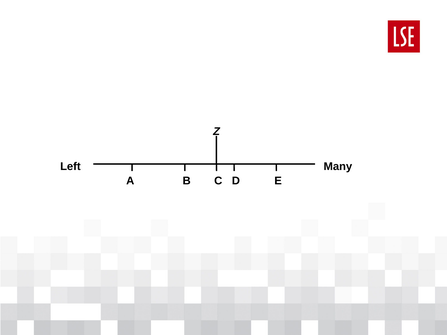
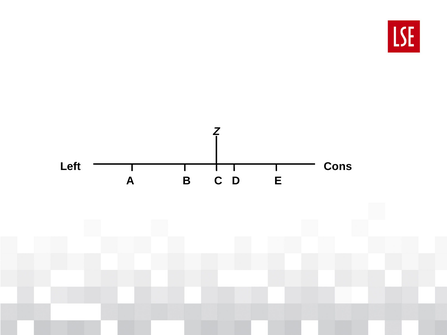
Many: Many -> Cons (338, 167)
